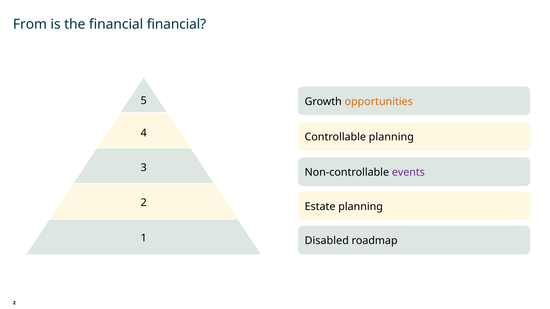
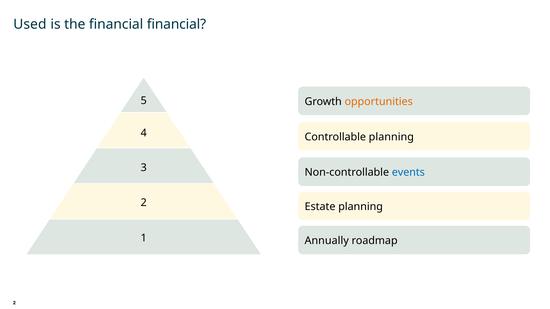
From: From -> Used (30, 24)
events colour: purple -> blue (408, 173)
Disabled: Disabled -> Annually (327, 241)
